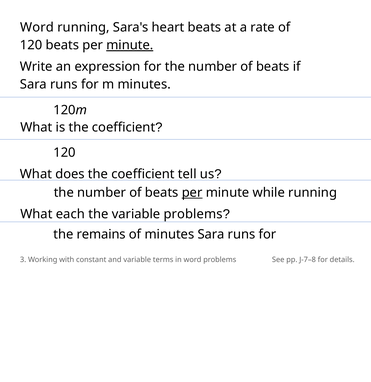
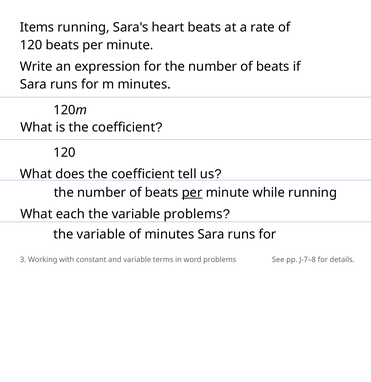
Word: Word -> Items (37, 27)
minute underline: present -> none (130, 45)
remains: remains -> variable (101, 234)
